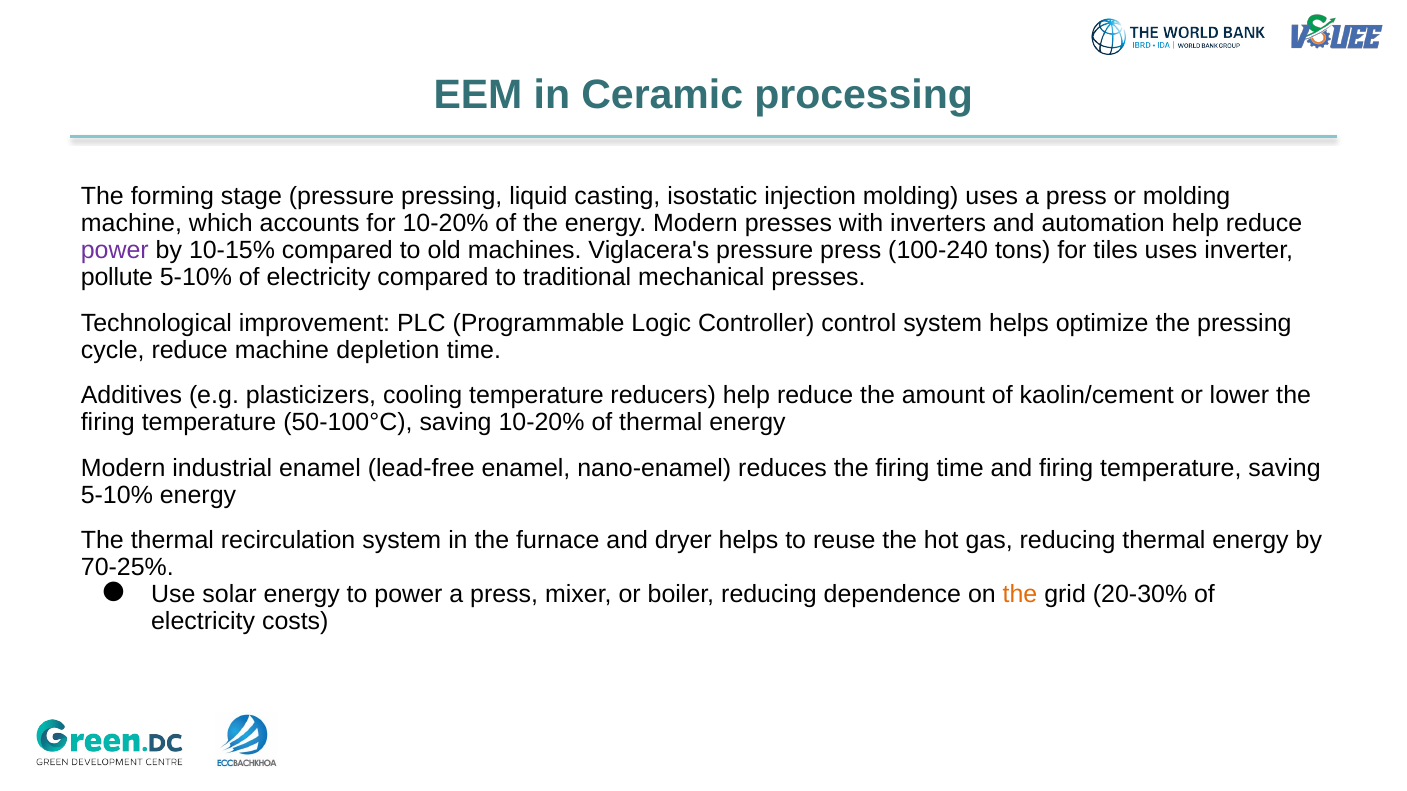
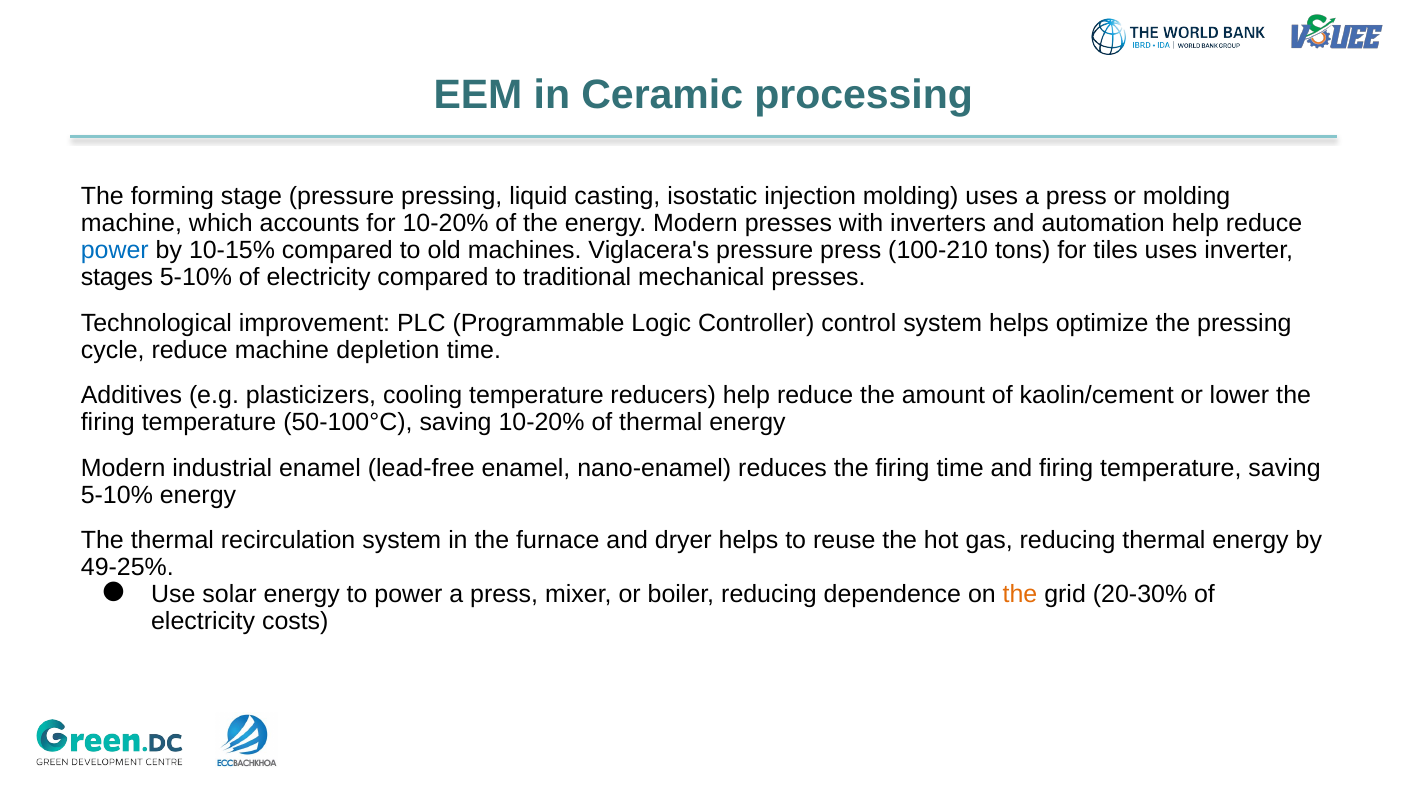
power colour: purple -> blue (115, 251)
100-240: 100-240 -> 100-210 (938, 251)
pollute: pollute -> stages (117, 278)
70-25%: 70-25% -> 49-25% (127, 568)
